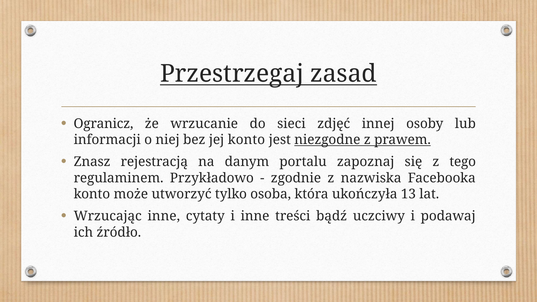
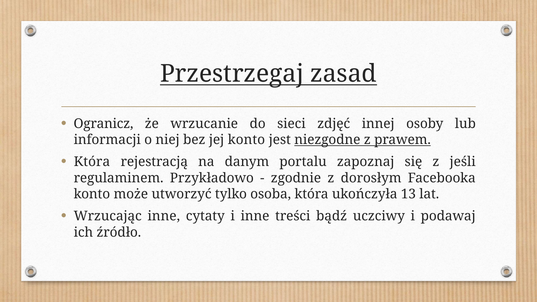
Znasz: Znasz -> Która (92, 162)
tego: tego -> jeśli (463, 162)
nazwiska: nazwiska -> dorosłym (371, 178)
